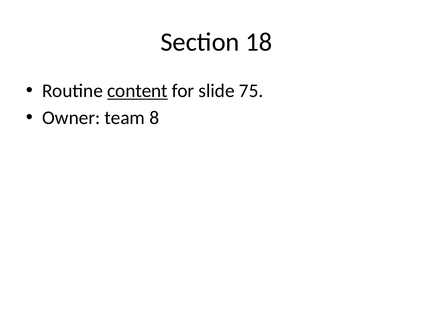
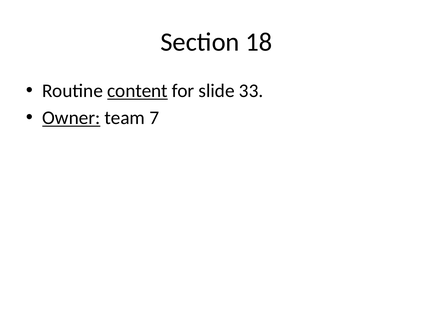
75: 75 -> 33 (251, 91)
Owner underline: none -> present (71, 118)
8: 8 -> 7 (154, 118)
